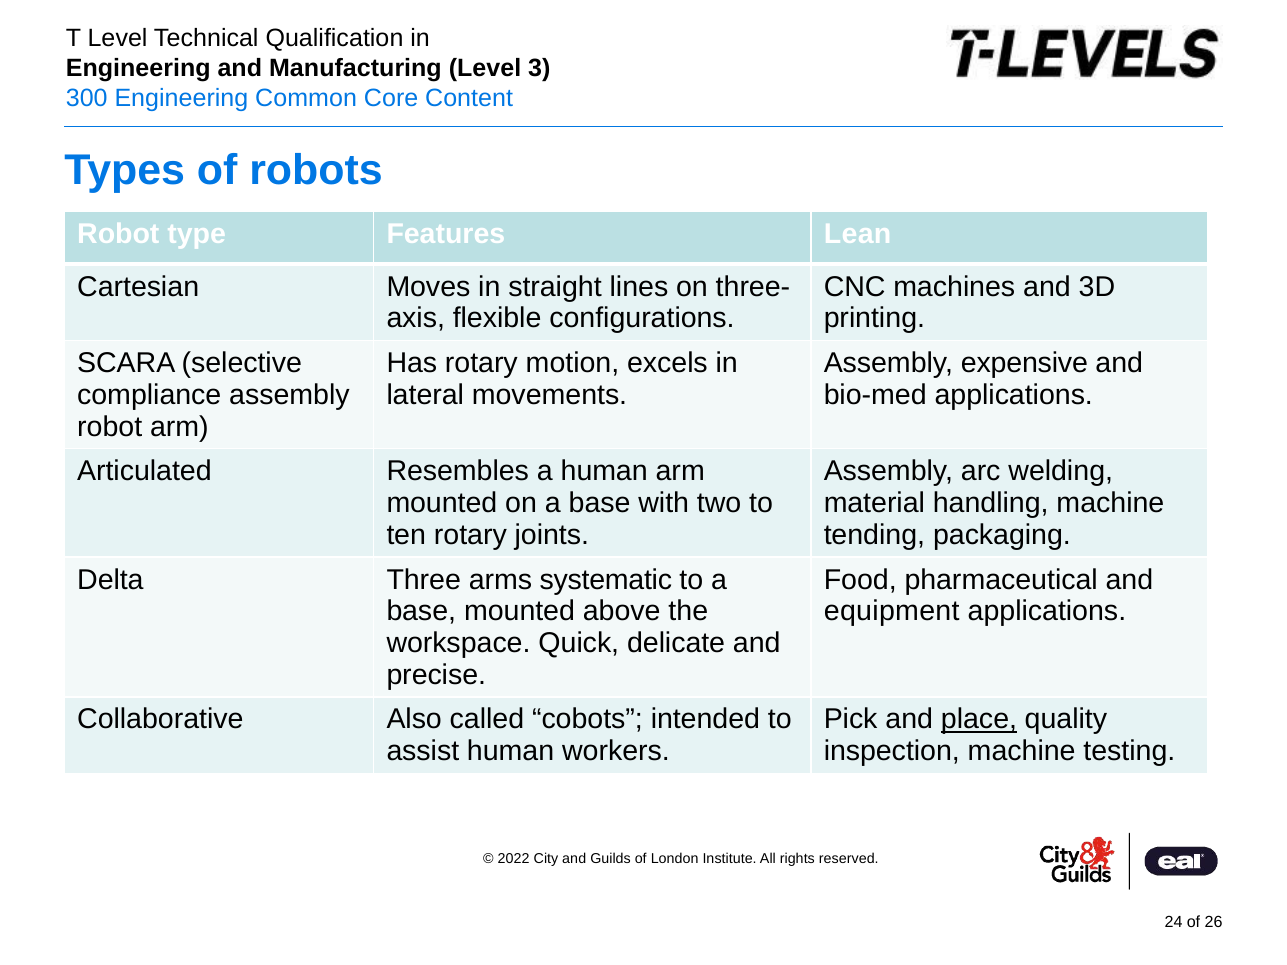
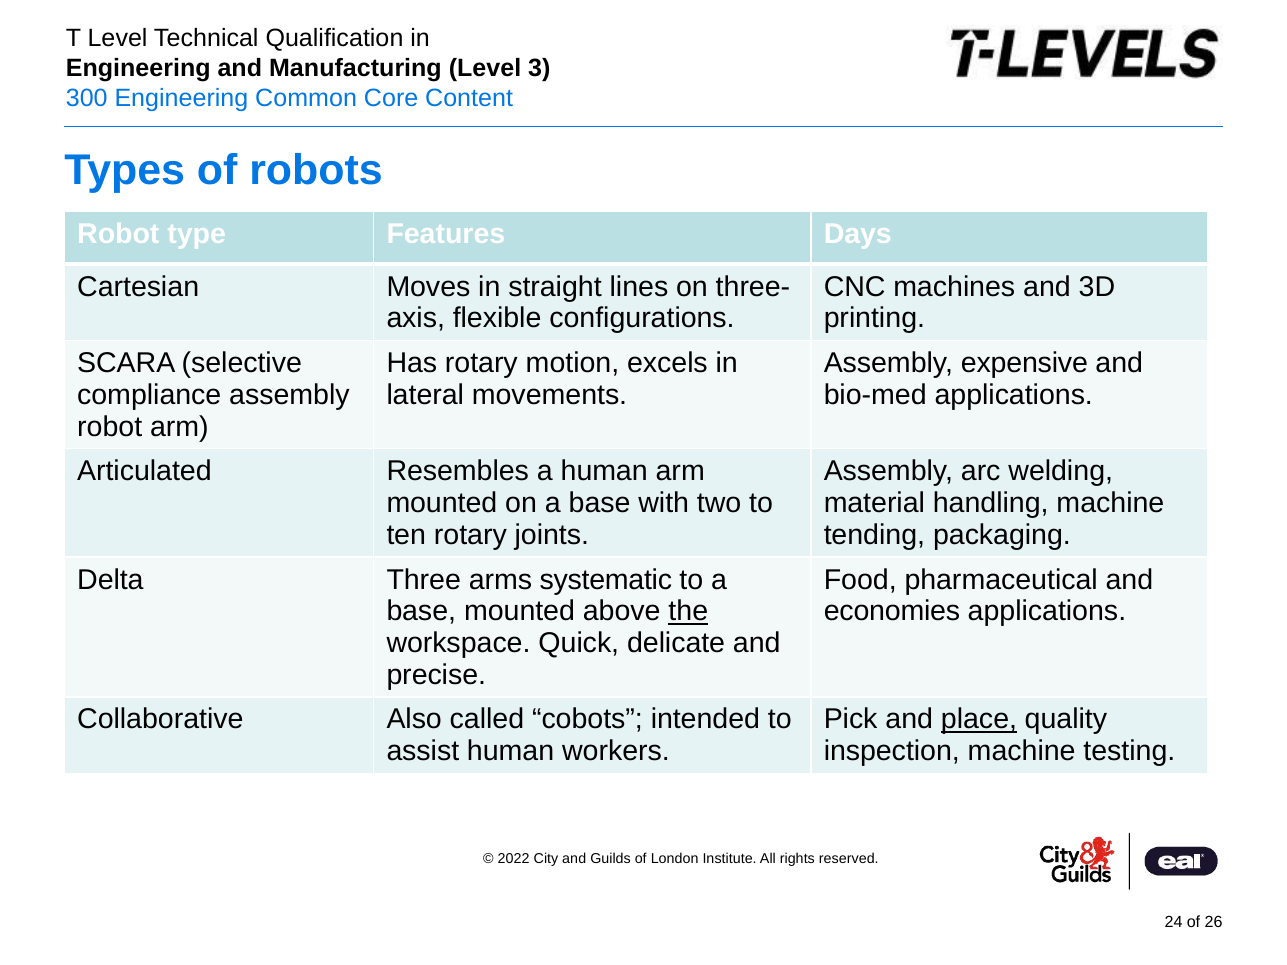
Lean: Lean -> Days (858, 234)
the underline: none -> present (688, 612)
equipment: equipment -> economies (892, 612)
